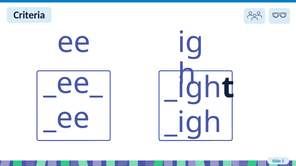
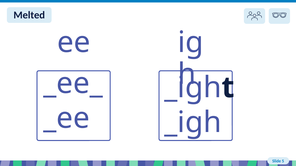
Criteria: Criteria -> Melted (29, 15)
